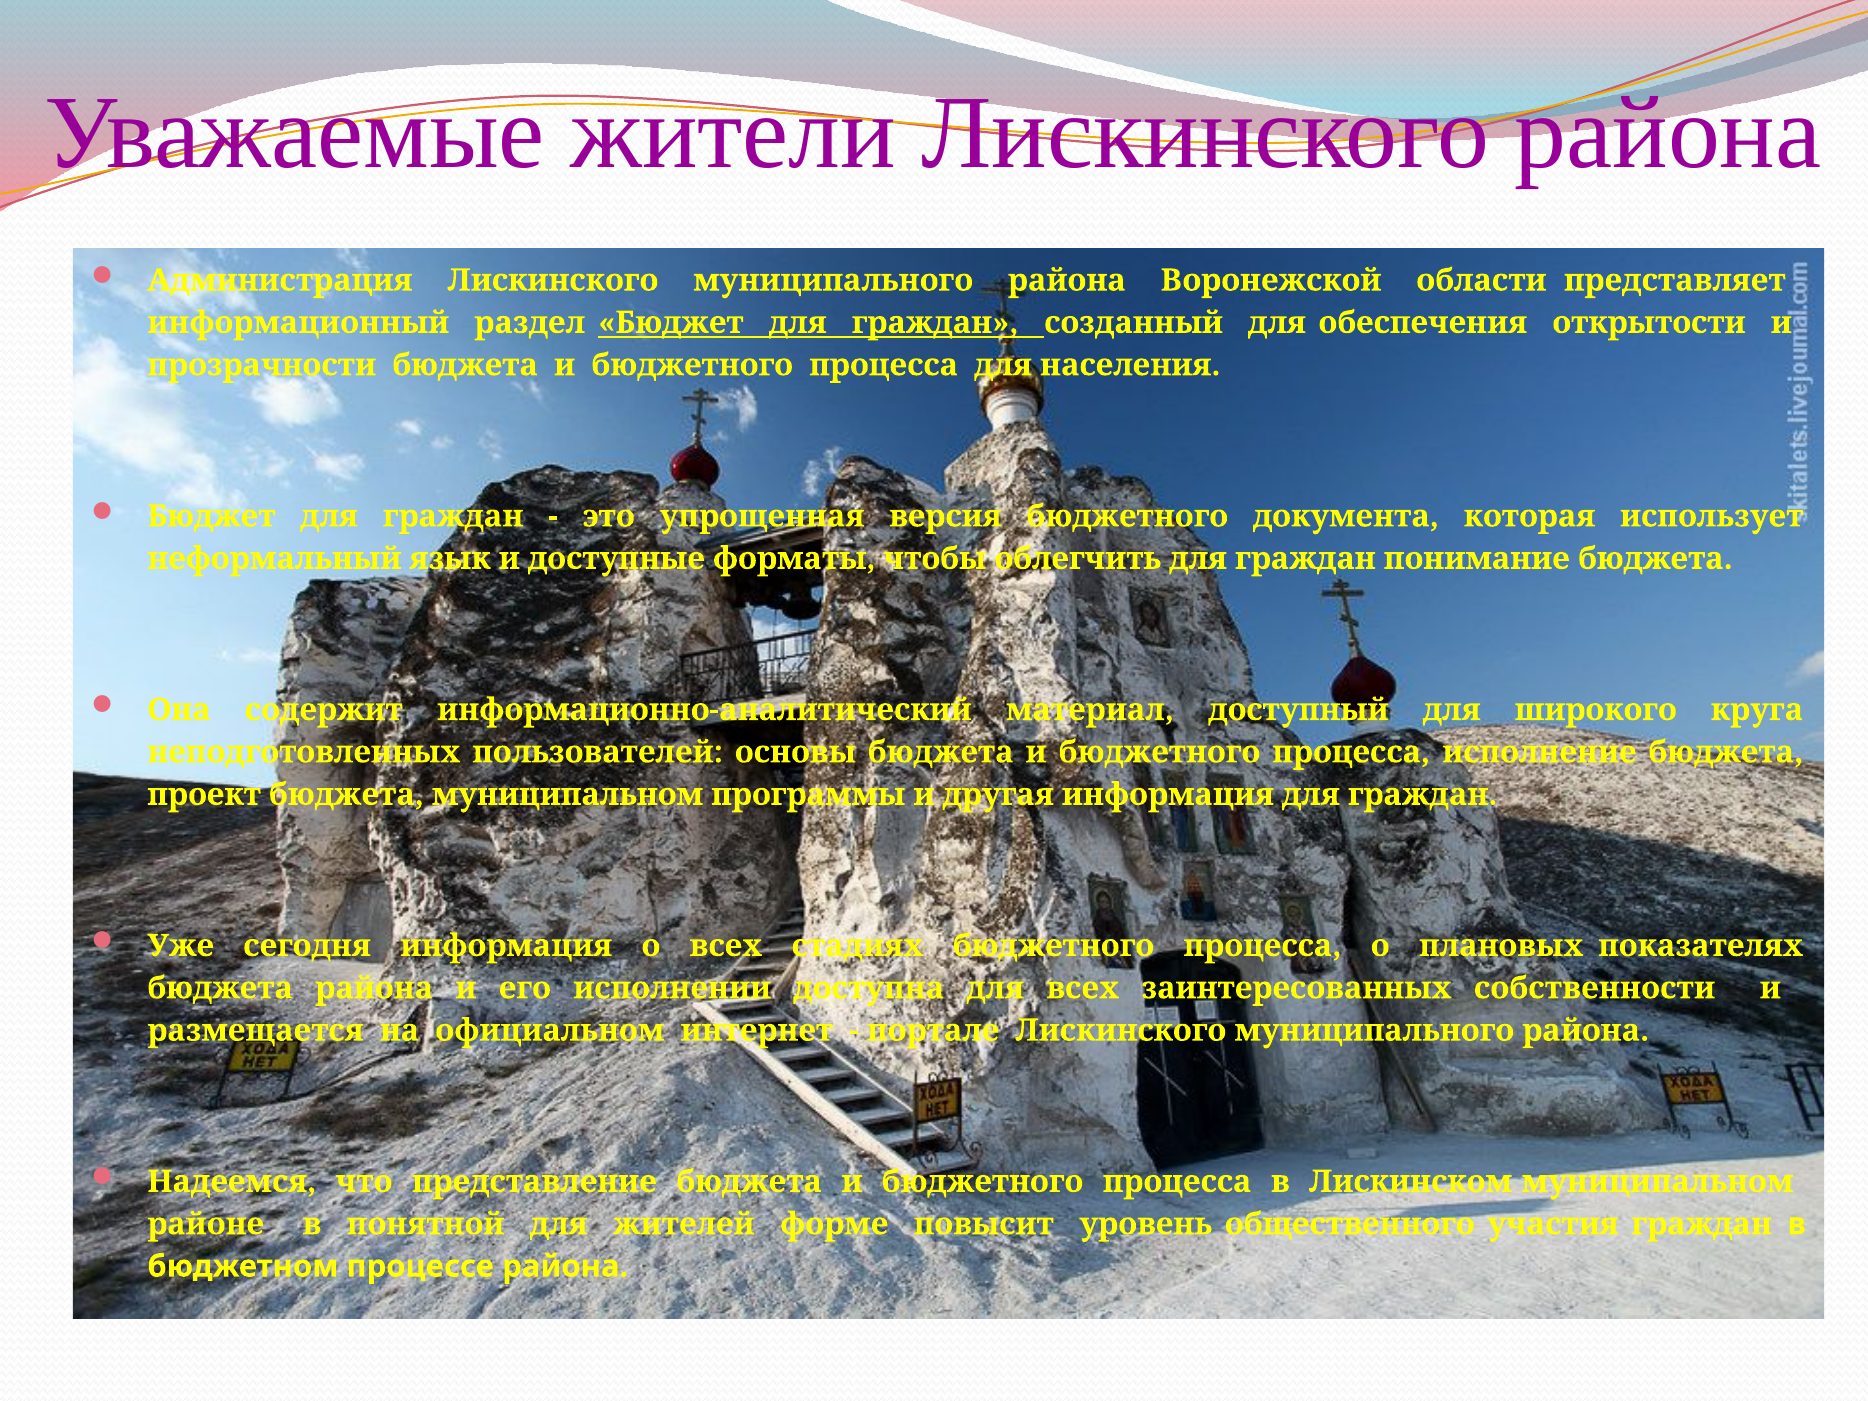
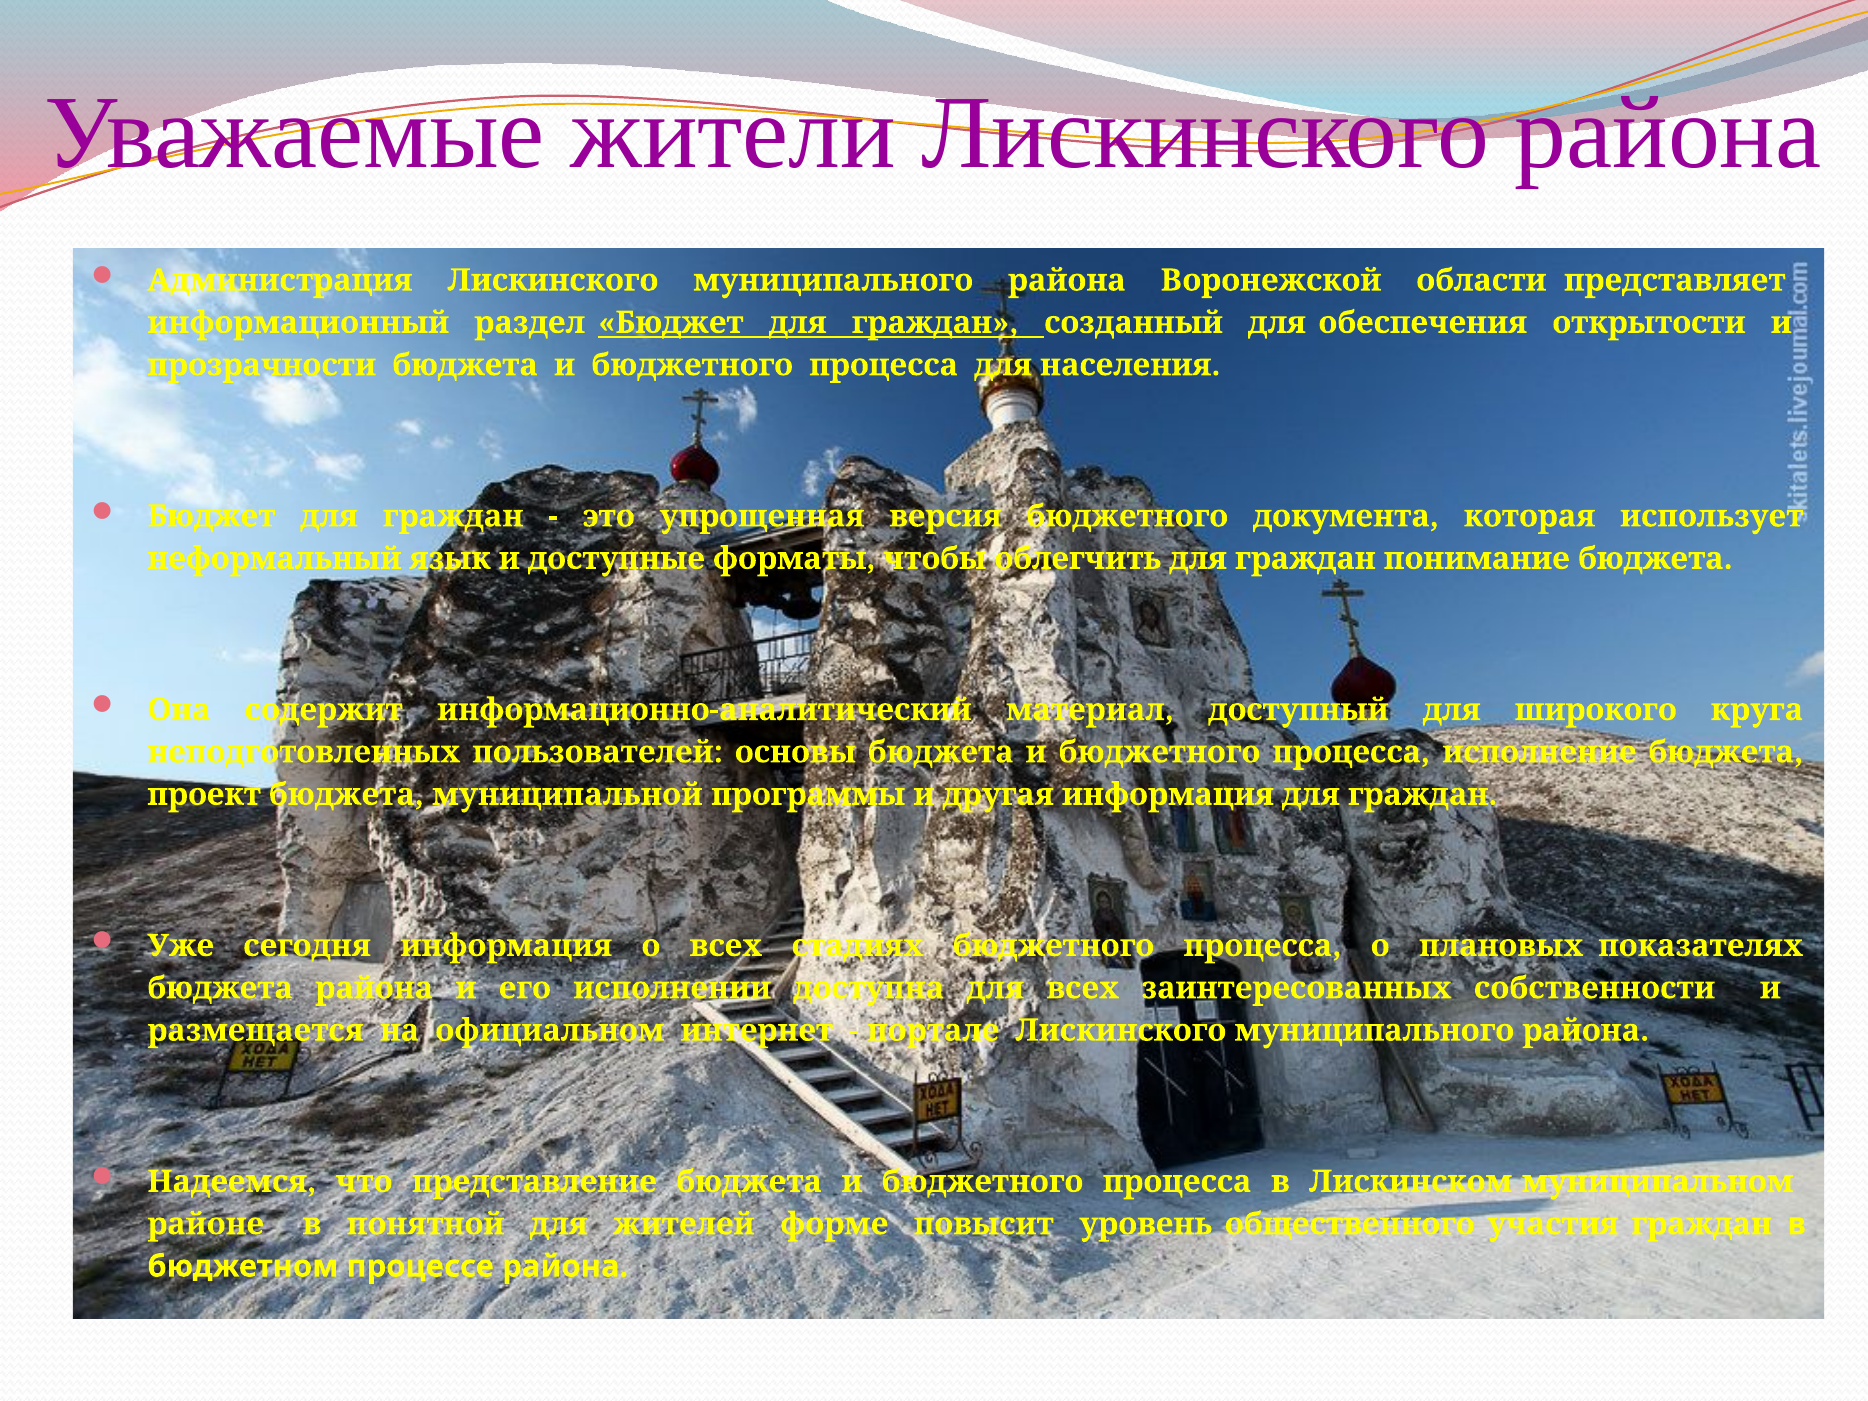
бюджета муниципальном: муниципальном -> муниципальной (567, 795)
